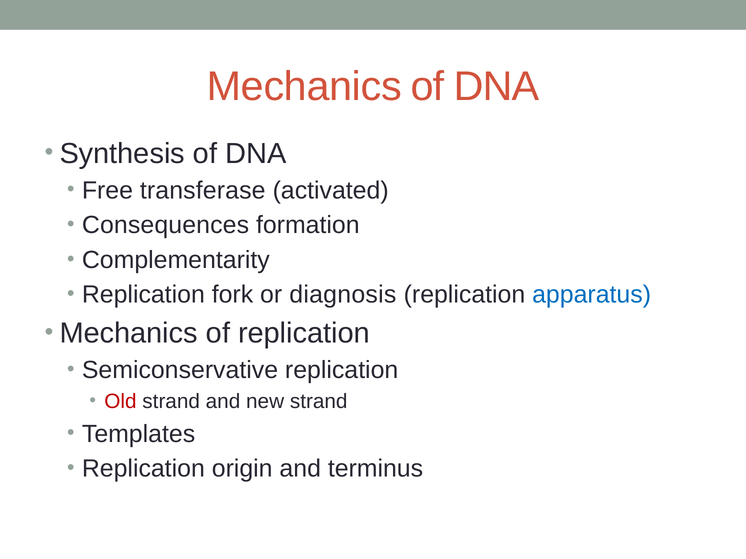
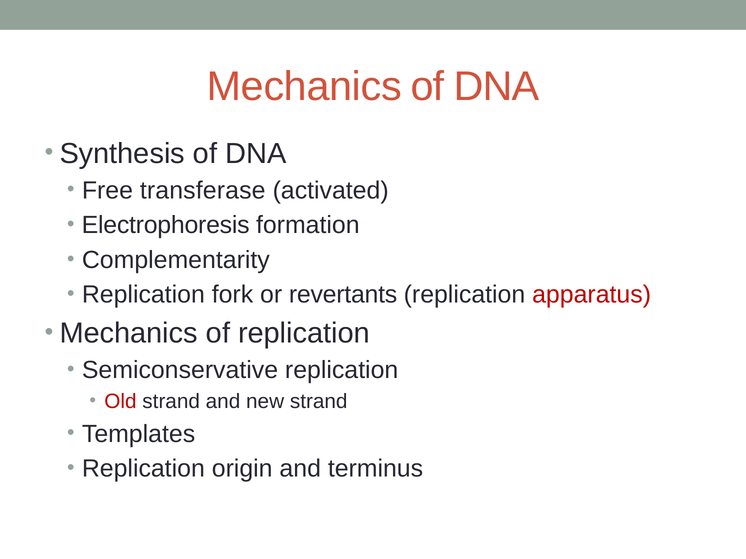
Consequences: Consequences -> Electrophoresis (166, 225)
diagnosis: diagnosis -> revertants (343, 295)
apparatus colour: blue -> red (592, 295)
